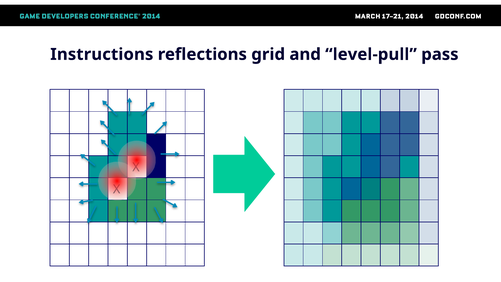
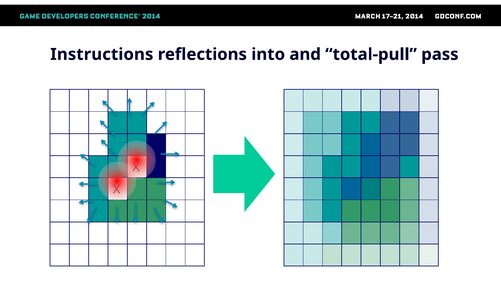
grid: grid -> into (268, 54)
level-pull: level-pull -> total-pull (371, 54)
